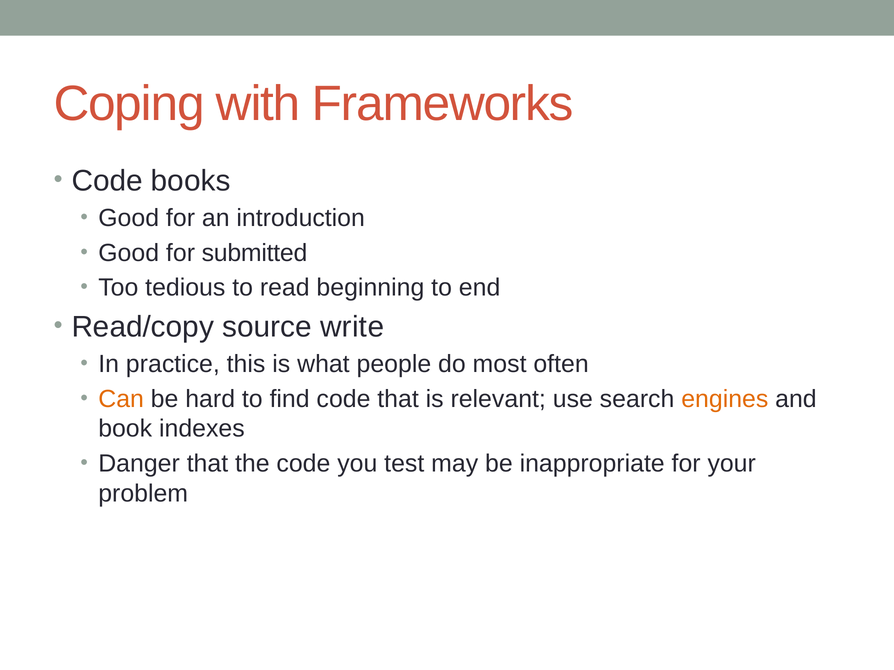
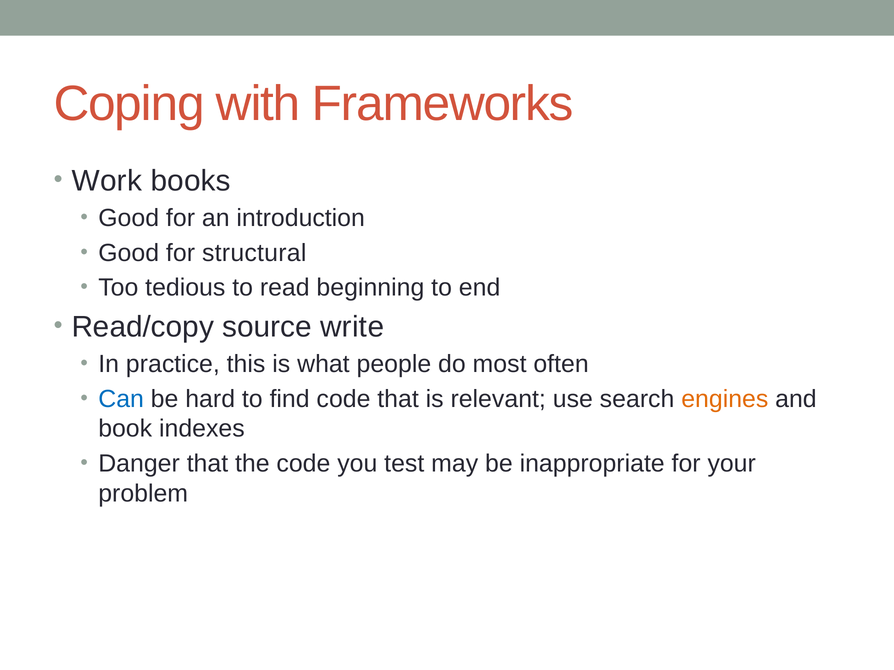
Code: Code -> Work (107, 181)
submitted: submitted -> structural (254, 253)
Can colour: orange -> blue (121, 399)
